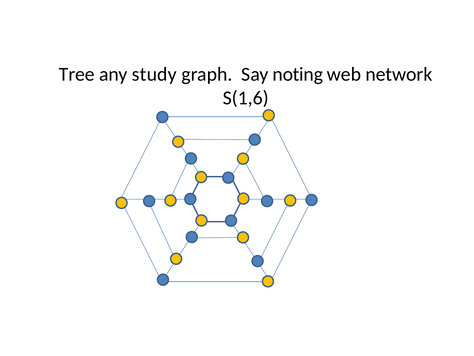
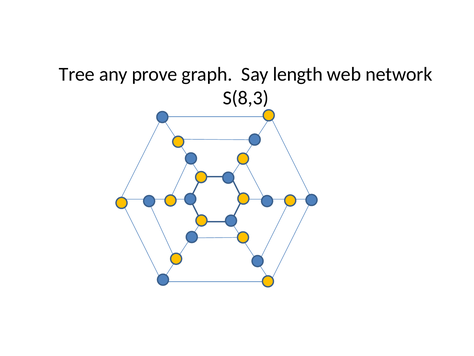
study: study -> prove (155, 74)
noting: noting -> length (298, 74)
S(1,6: S(1,6 -> S(8,3 (246, 98)
